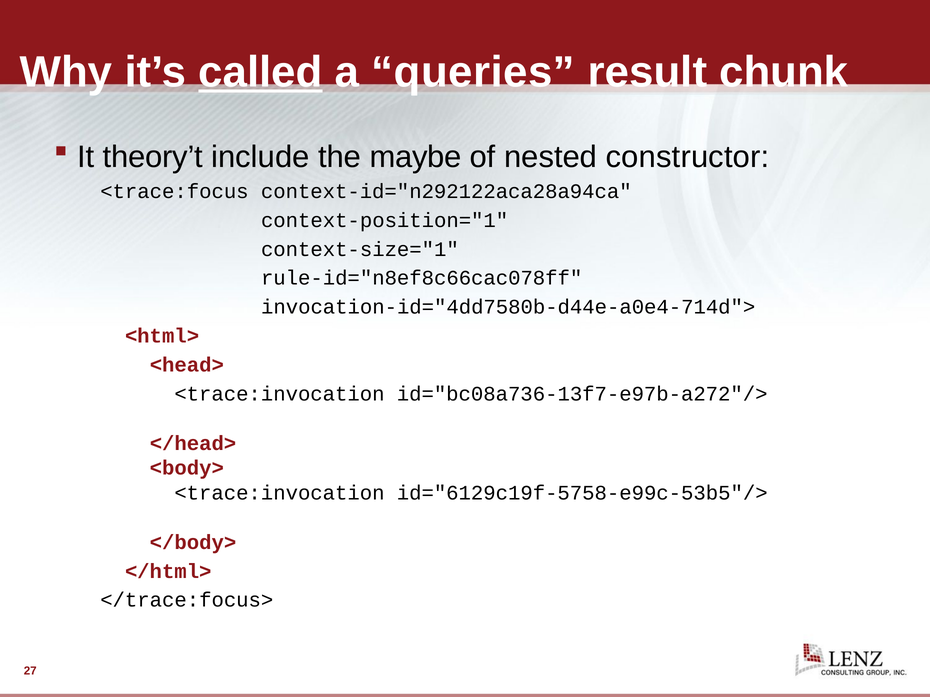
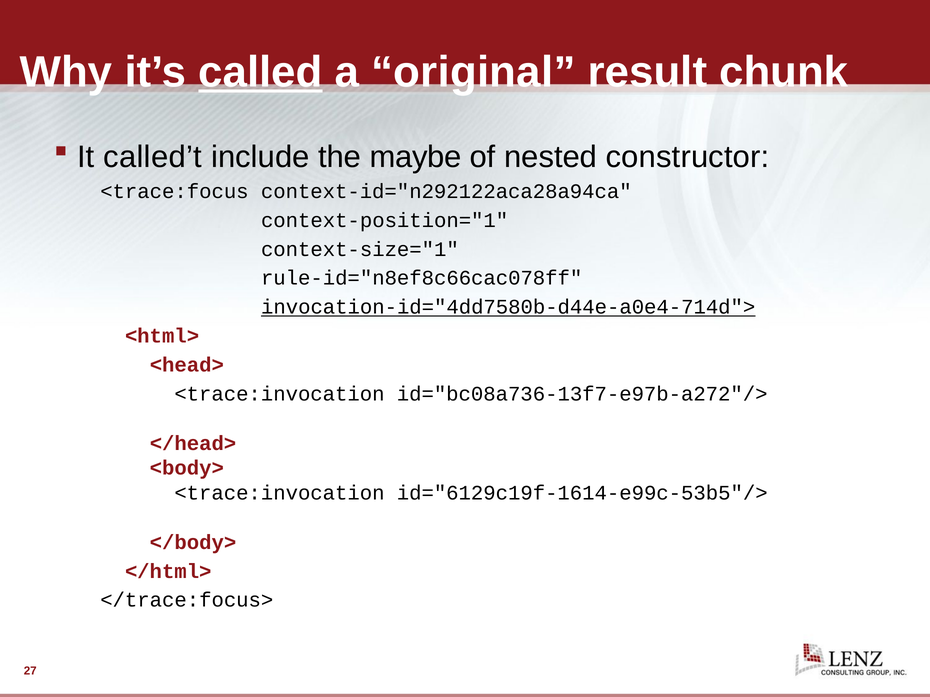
queries: queries -> original (473, 72)
theory’t: theory’t -> called’t (153, 157)
invocation-id="4dd7580b-d44e-a0e4-714d"> underline: none -> present (508, 307)
id="6129c19f-5758-e99c-53b5"/>: id="6129c19f-5758-e99c-53b5"/> -> id="6129c19f-1614-e99c-53b5"/> (582, 493)
